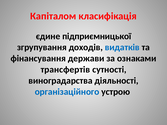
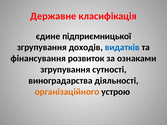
Капіталом: Капіталом -> Державне (53, 16)
держави: держави -> розвиток (86, 59)
трансфертів: трансфертів -> згрупування (65, 70)
організаційного colour: blue -> orange (67, 92)
